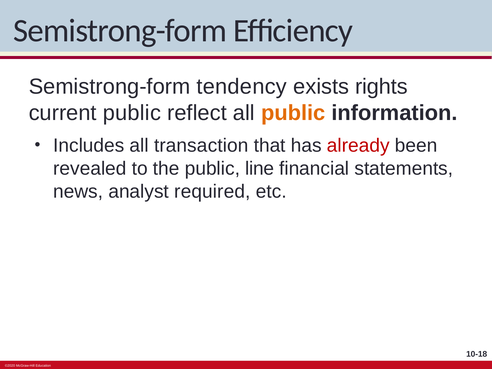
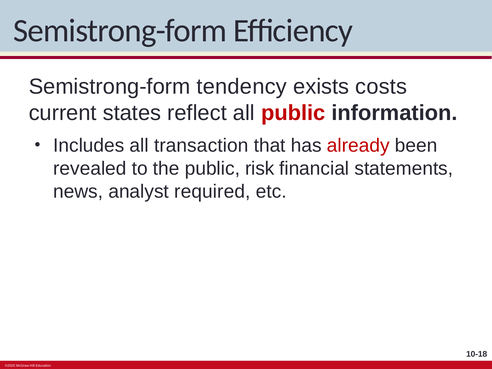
rights: rights -> costs (381, 87)
current public: public -> states (132, 113)
public colour: orange -> red (293, 113)
line: line -> risk (260, 169)
